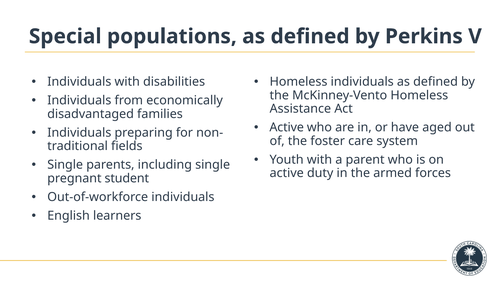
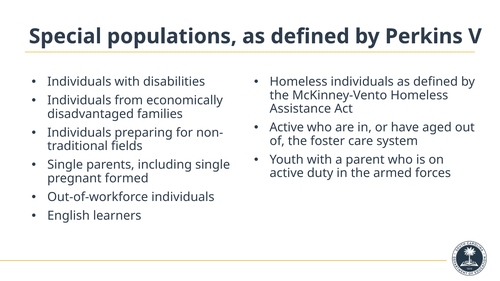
student: student -> formed (127, 179)
